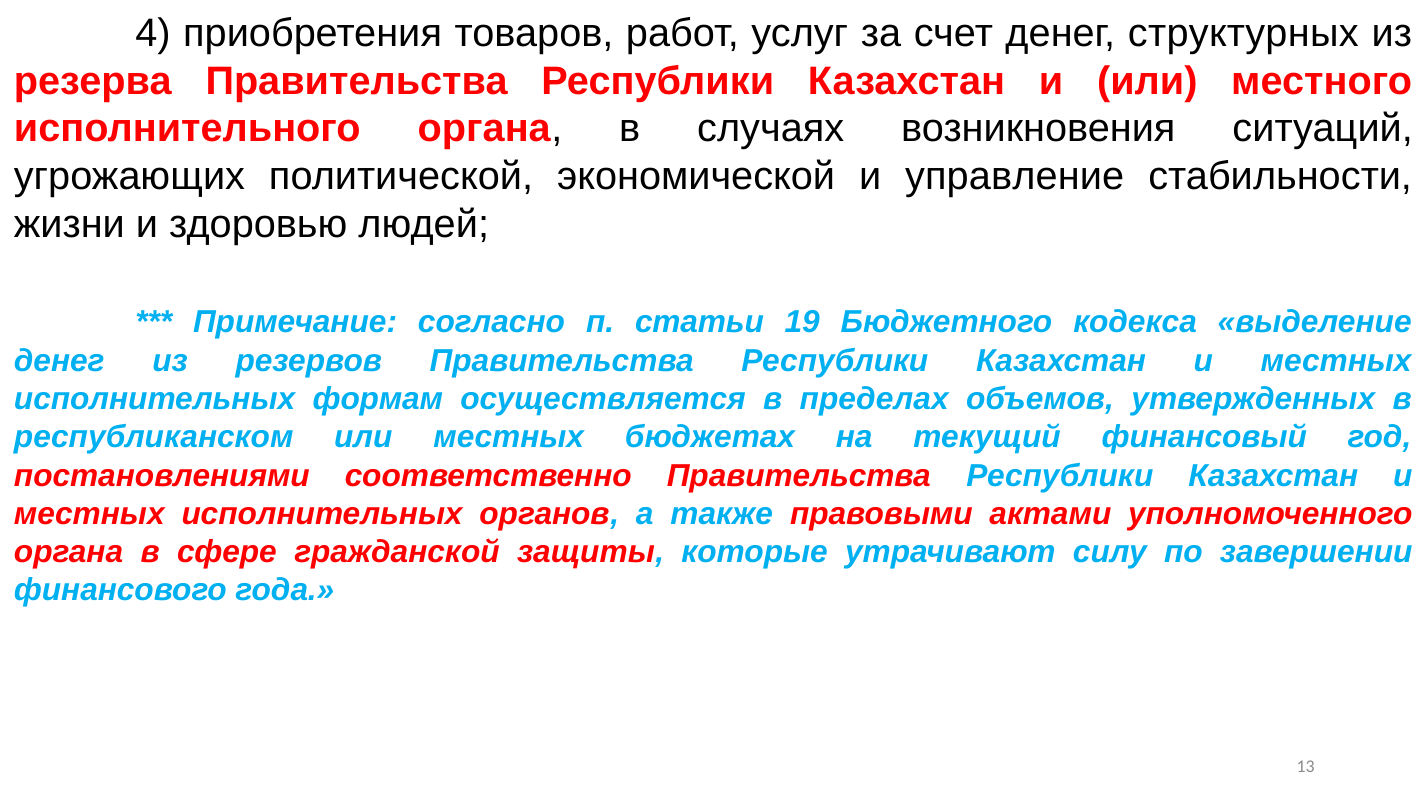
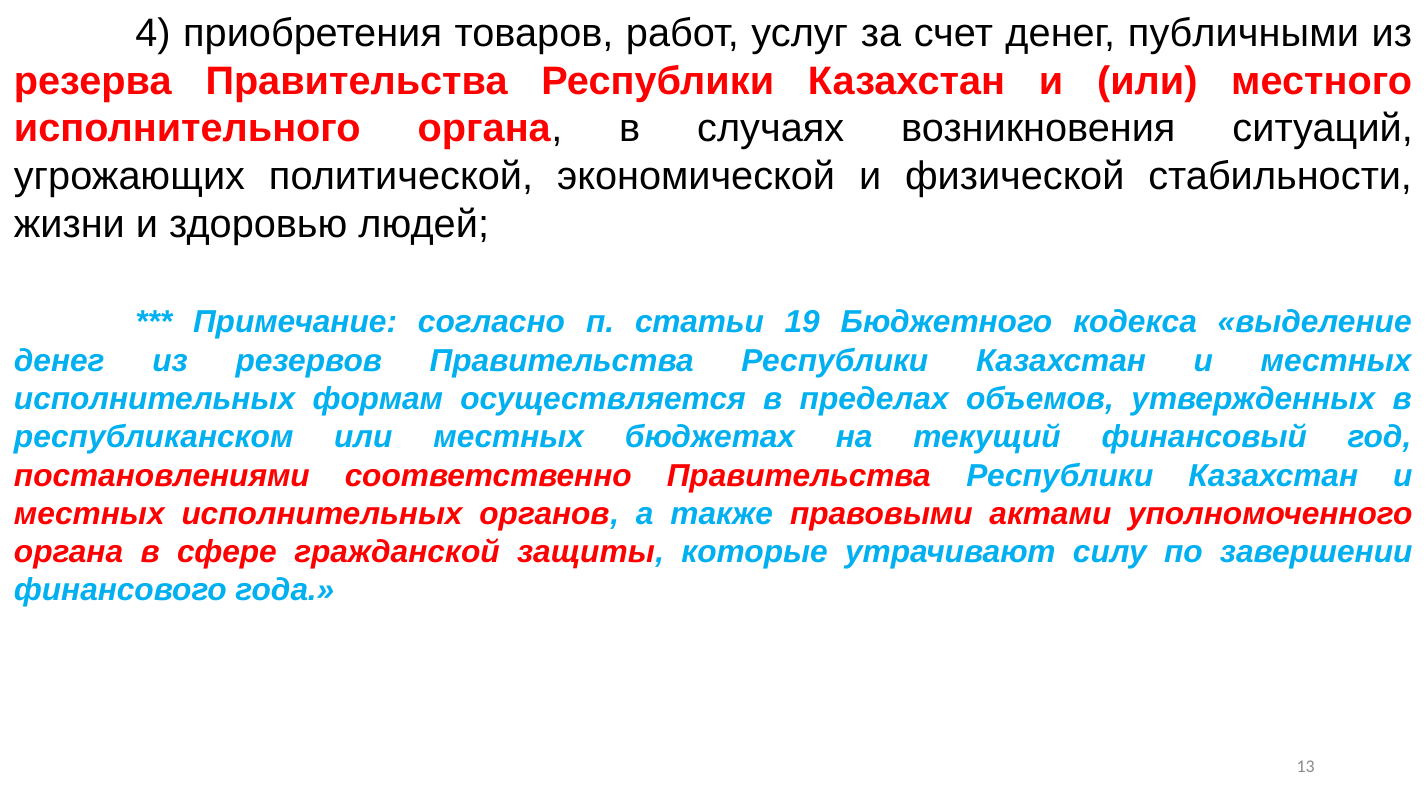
структурных: структурных -> публичными (1243, 34)
управление: управление -> физической (1015, 176)
